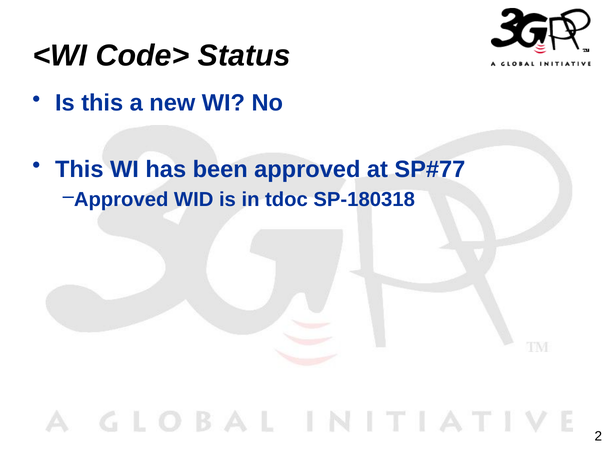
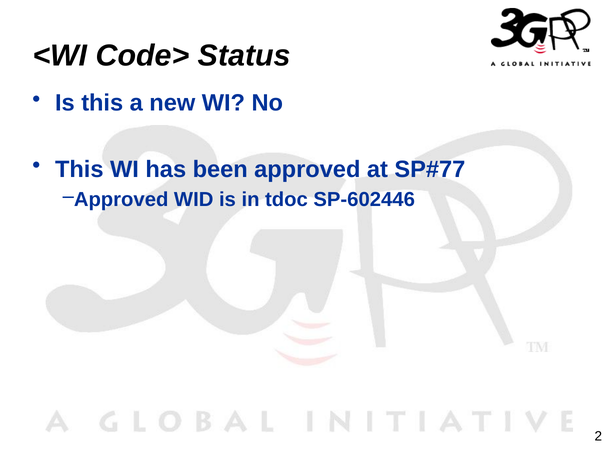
SP-180318: SP-180318 -> SP-602446 (364, 200)
